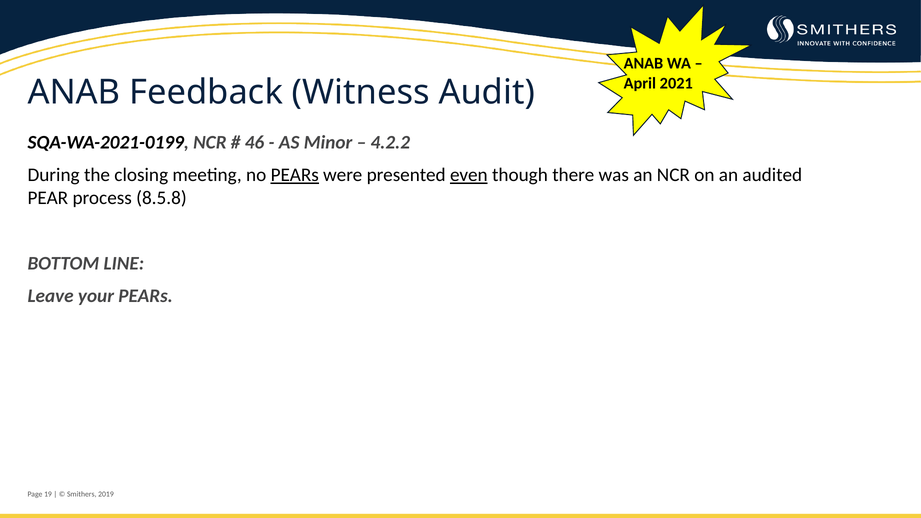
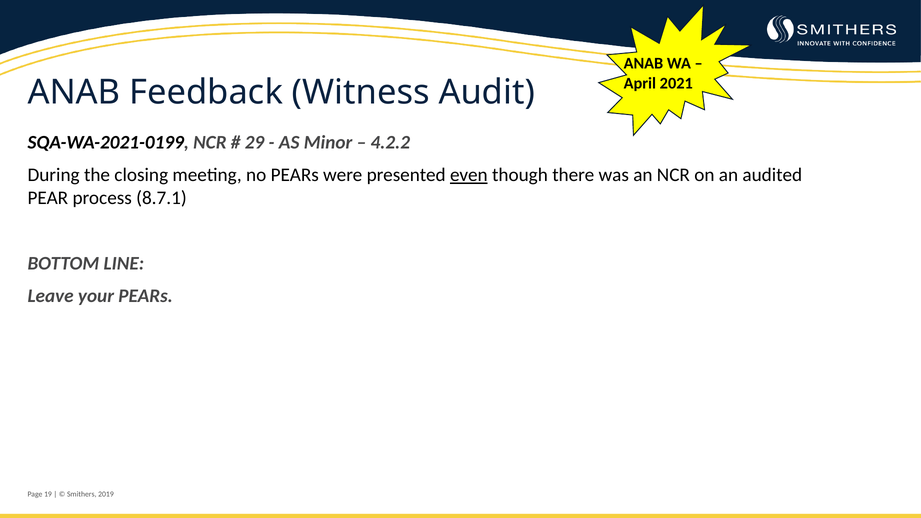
46: 46 -> 29 (254, 142)
PEARs underline: present -> none (295, 175)
8.5.8: 8.5.8 -> 8.7.1 (161, 198)
